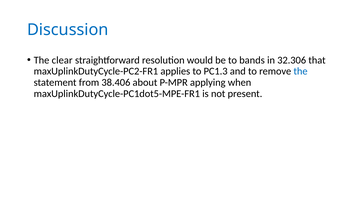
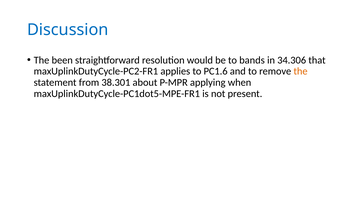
clear: clear -> been (62, 60)
32.306: 32.306 -> 34.306 (292, 60)
PC1.3: PC1.3 -> PC1.6 (216, 71)
the colour: blue -> orange (301, 71)
38.406: 38.406 -> 38.301 (116, 82)
